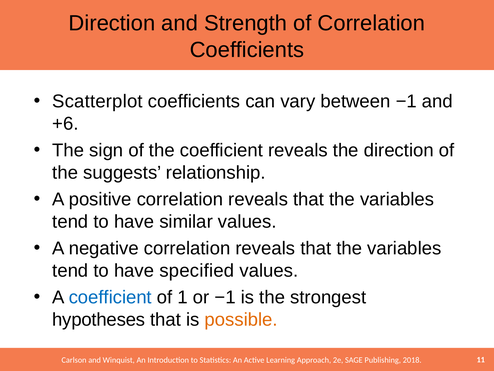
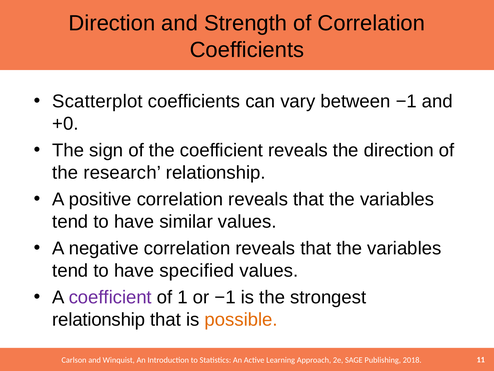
+6: +6 -> +0 (65, 124)
suggests: suggests -> research (122, 172)
coefficient colour: blue -> purple (110, 297)
hypotheses: hypotheses -> relationship (99, 319)
